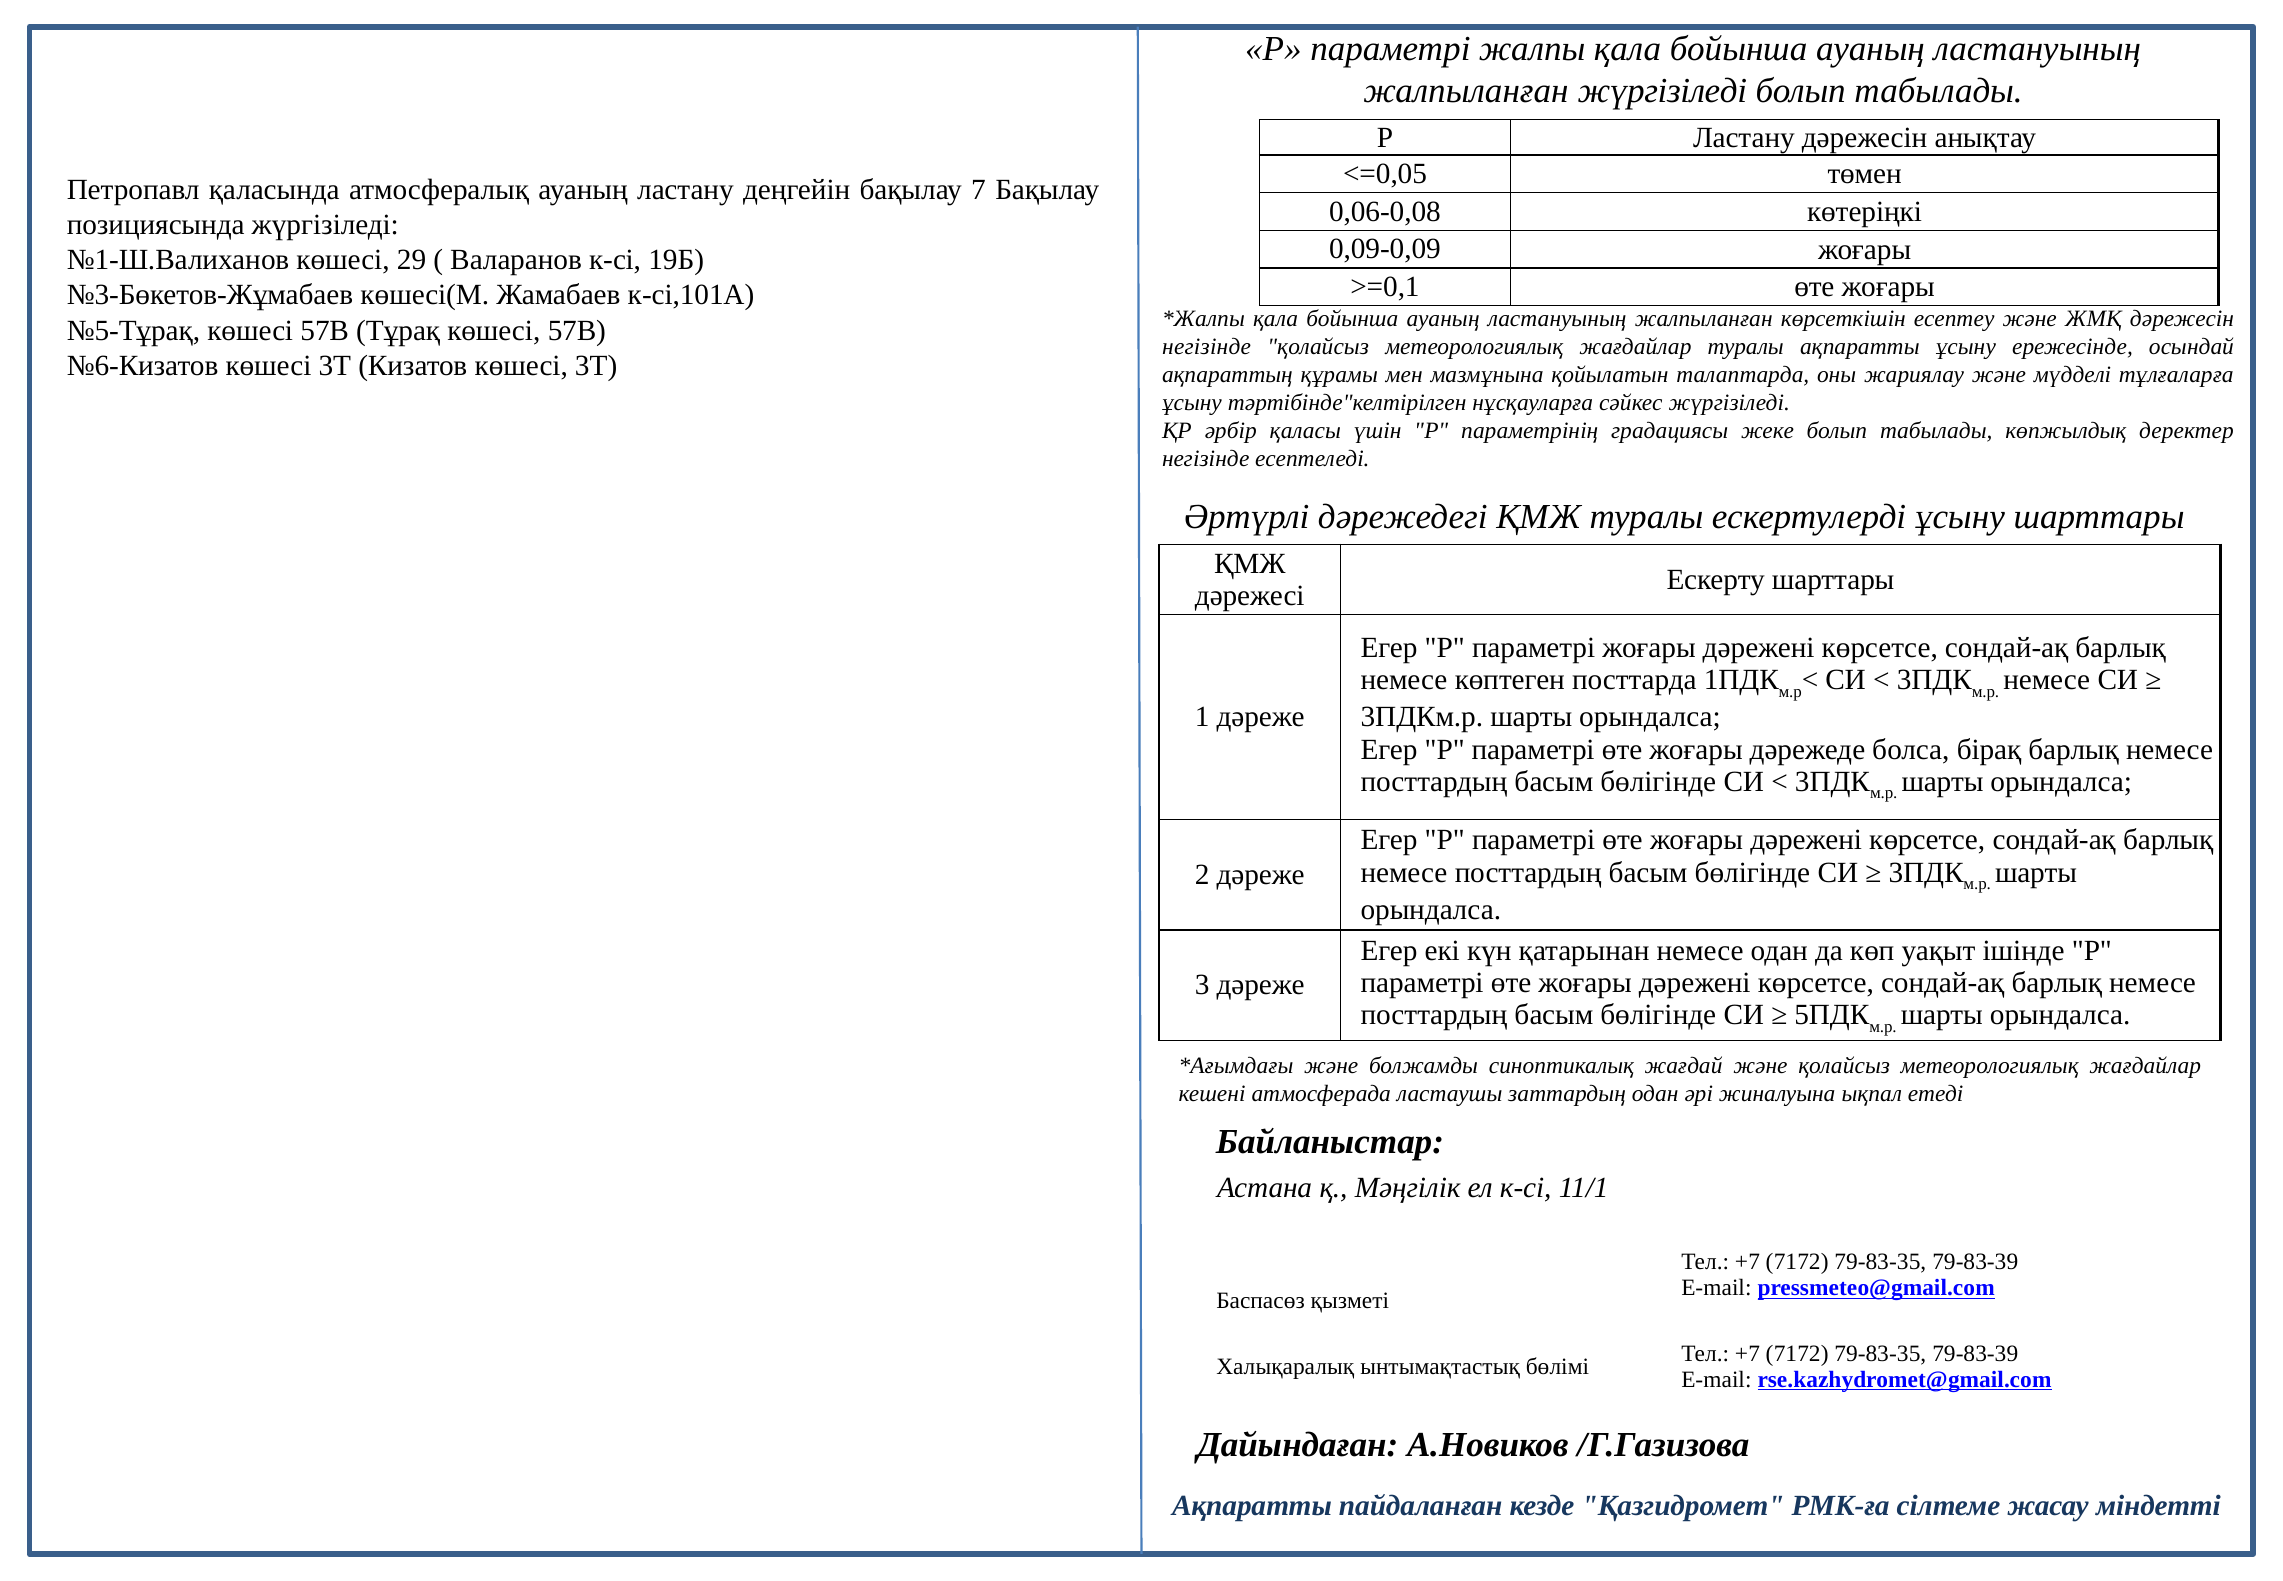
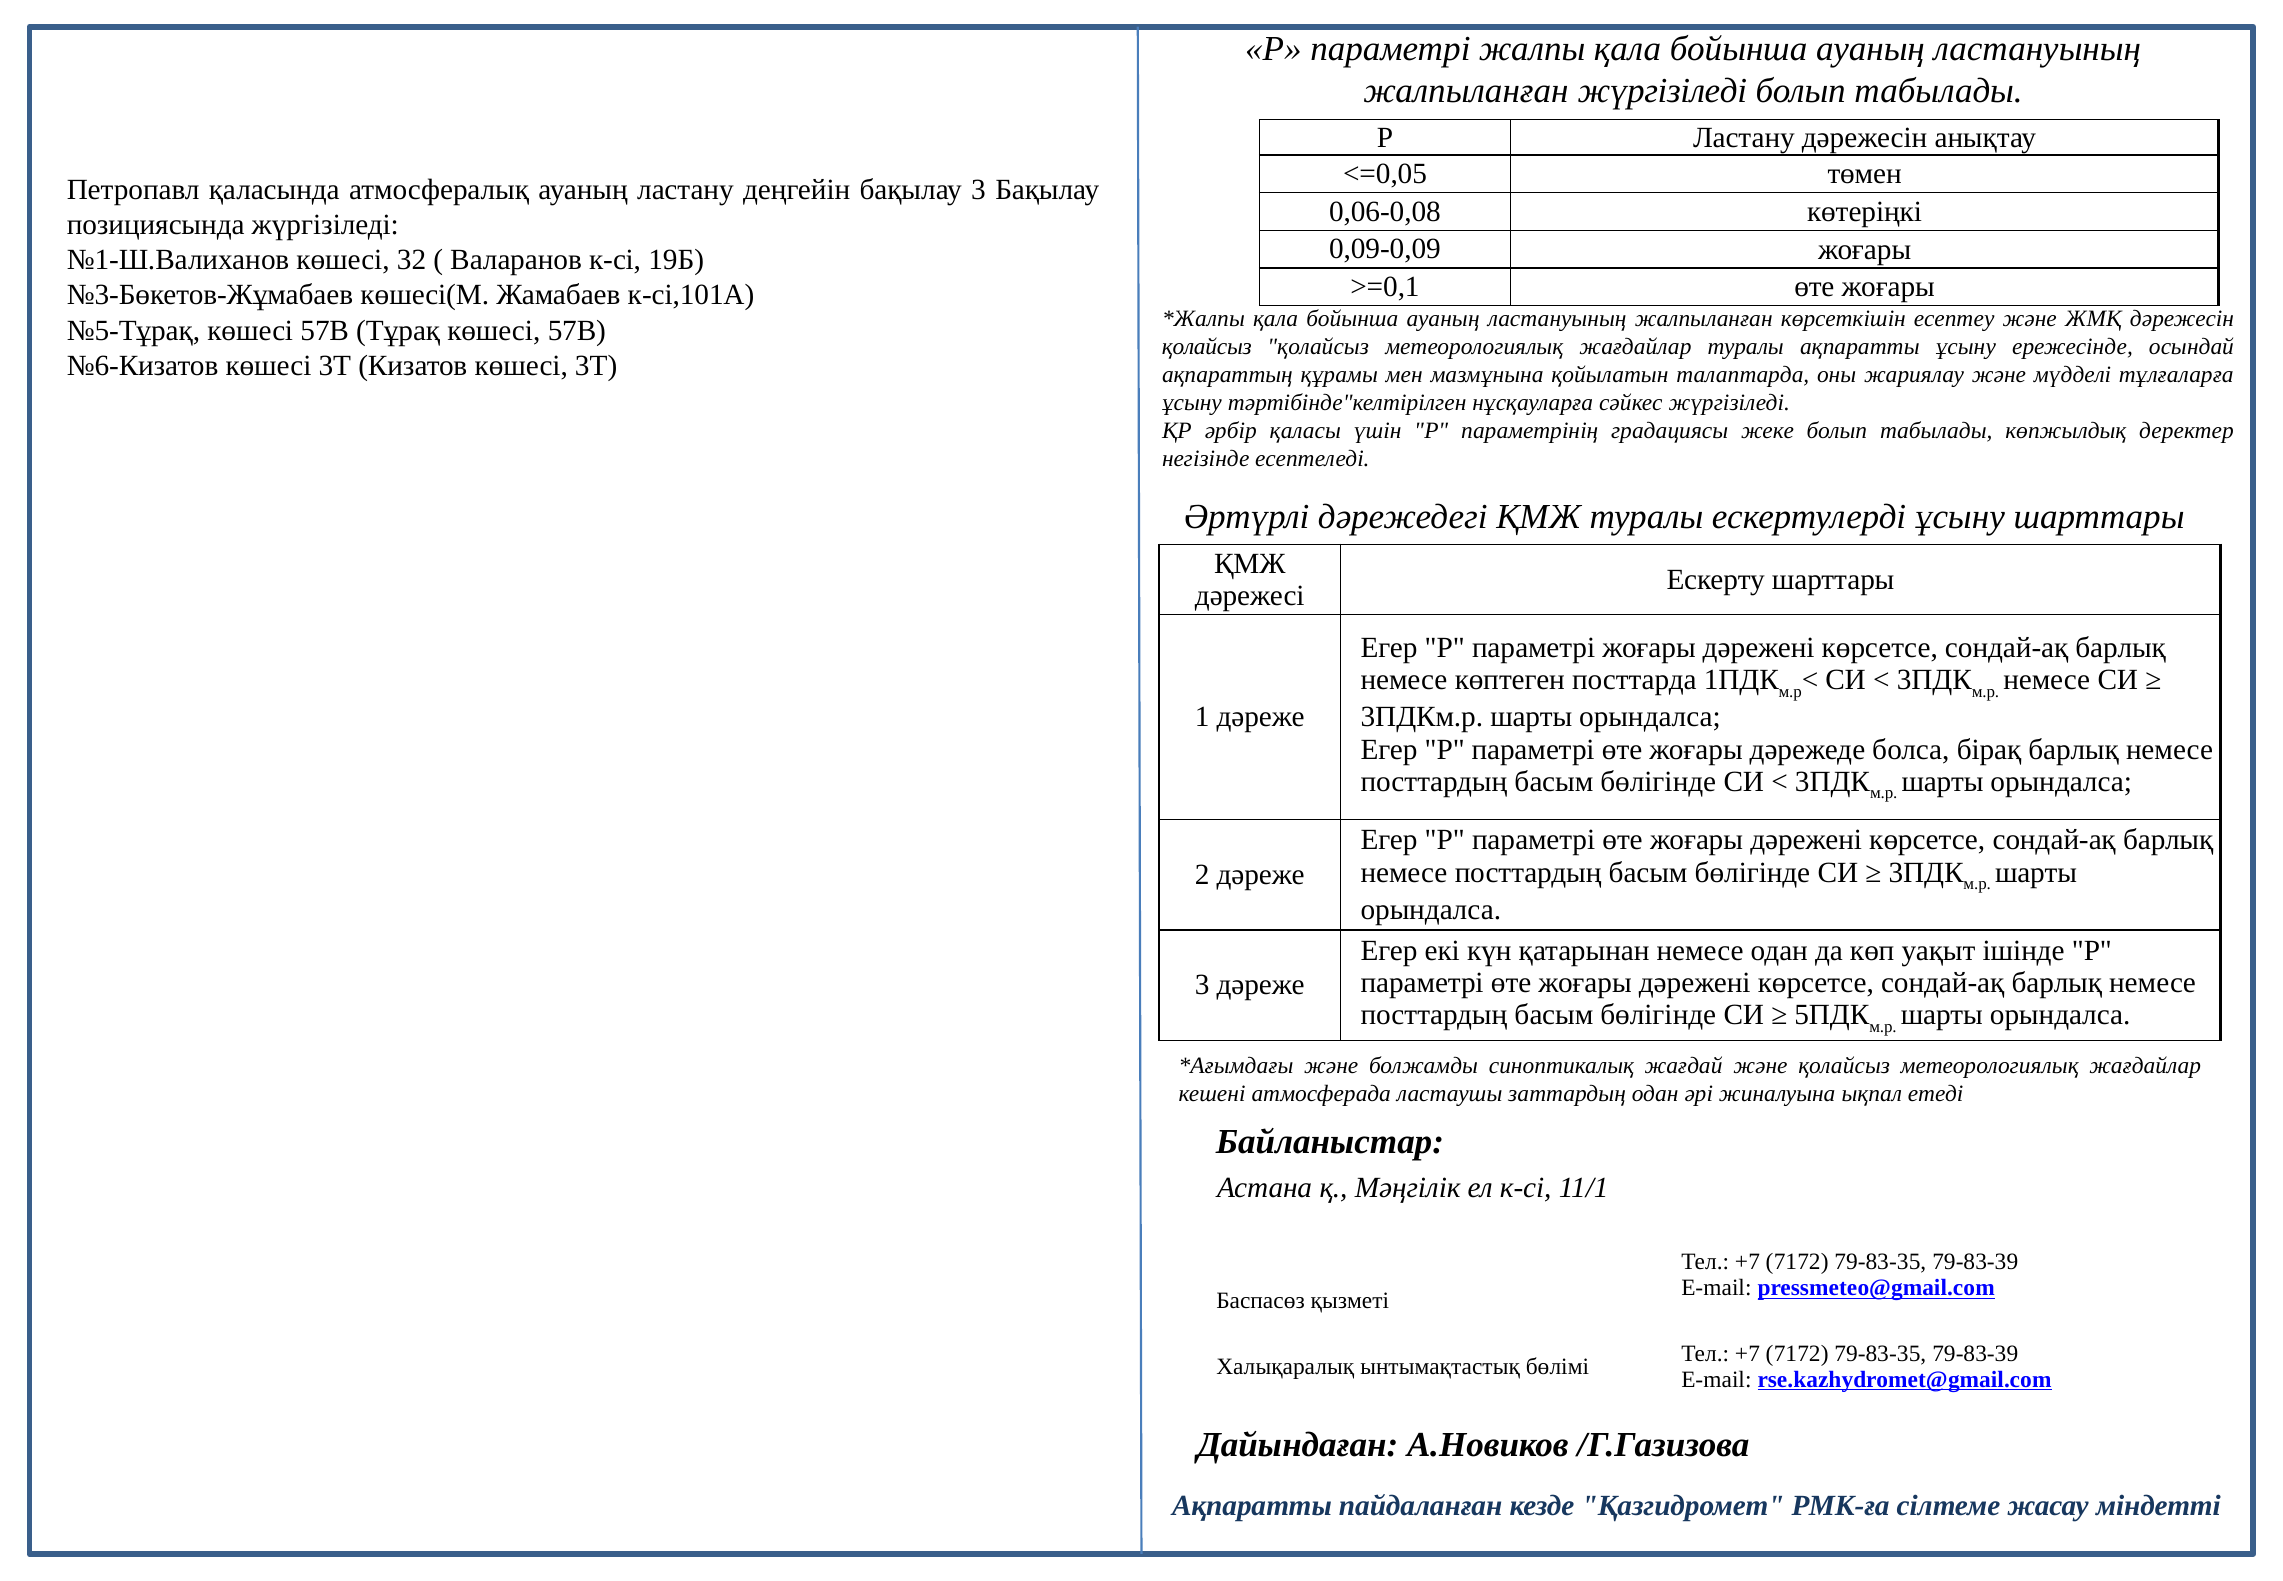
бақылау 7: 7 -> 3 (978, 190)
29: 29 -> 32 (412, 260)
негізінде: негізінде -> қолайсыз (1207, 347)
